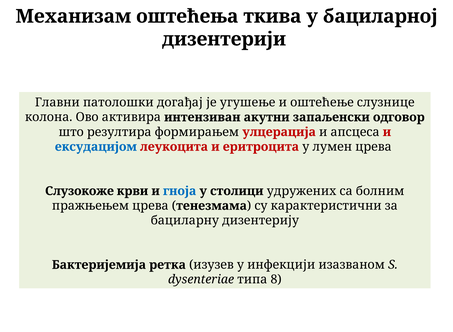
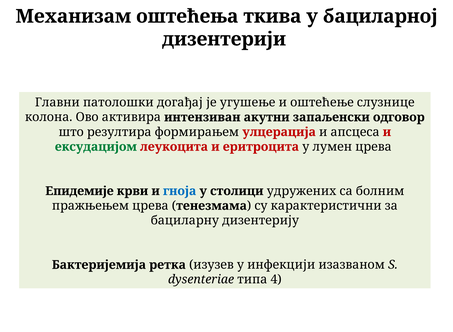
ексудацијом colour: blue -> green (96, 147)
Слузокоже: Слузокоже -> Епидемије (79, 191)
8: 8 -> 4 (276, 279)
